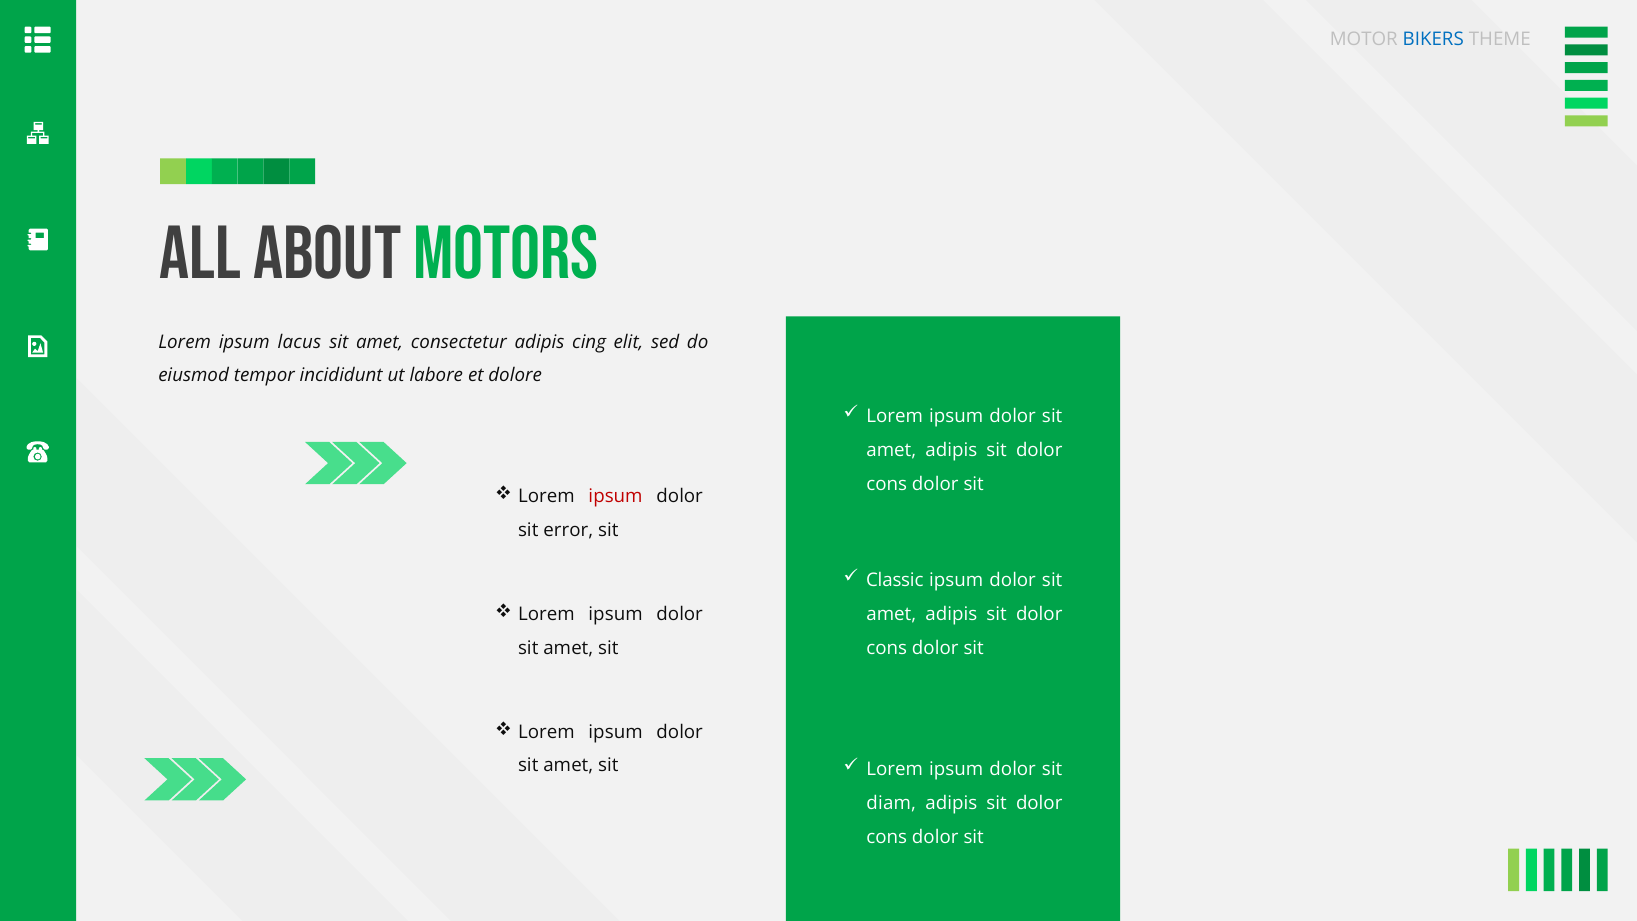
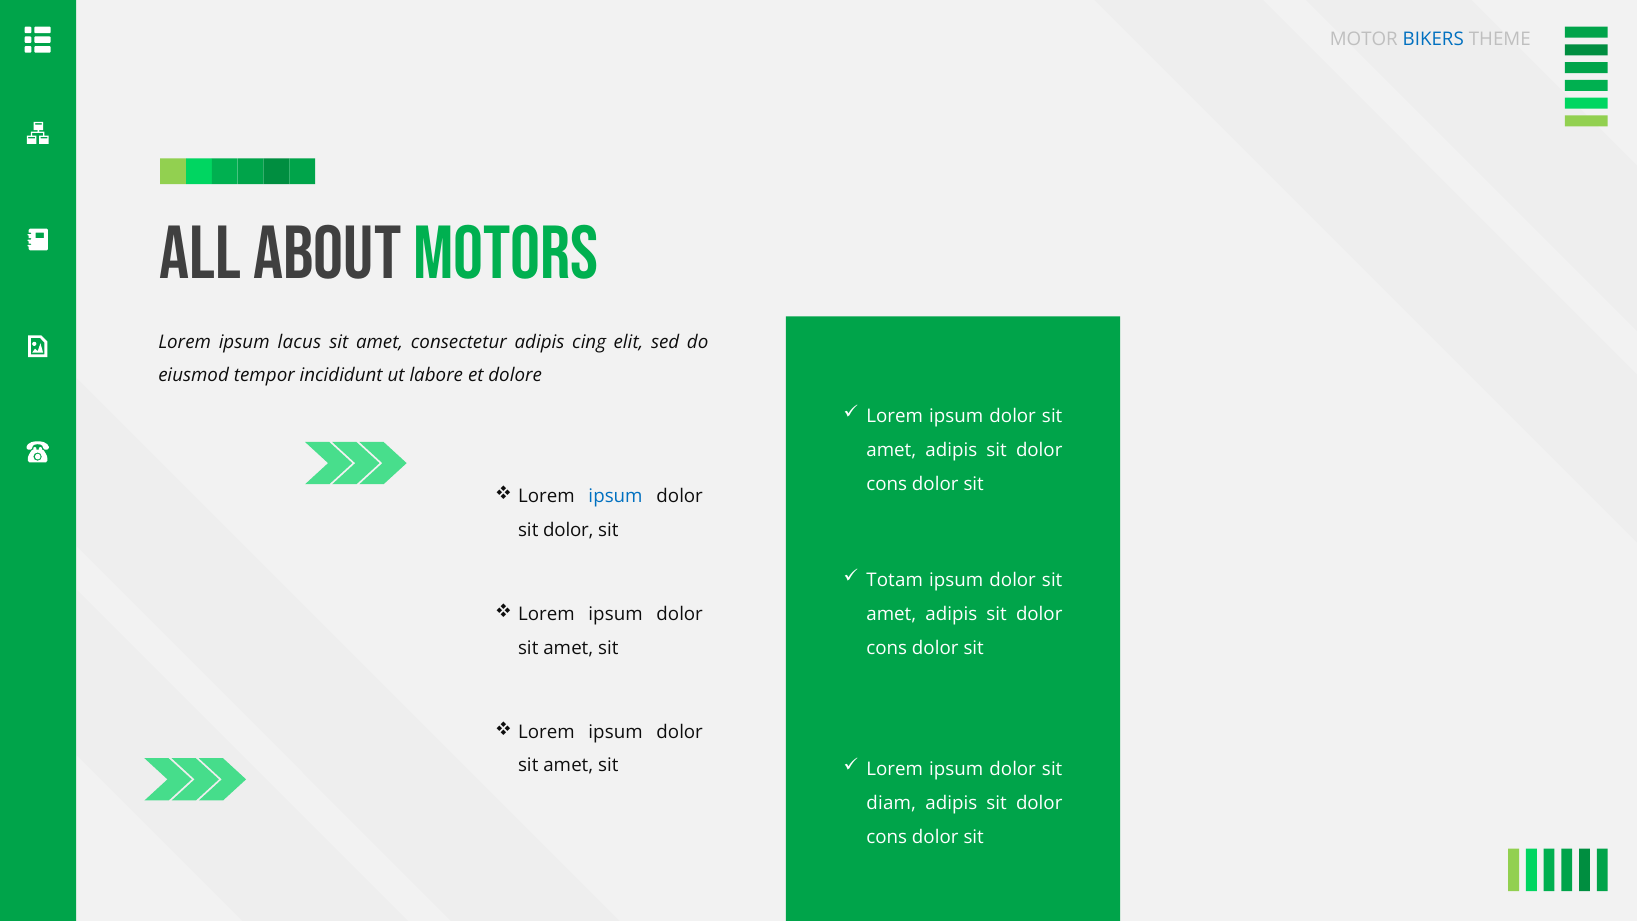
ipsum colour: red -> blue (616, 496)
error: error -> dolor (568, 530)
Classic: Classic -> Totam (895, 580)
